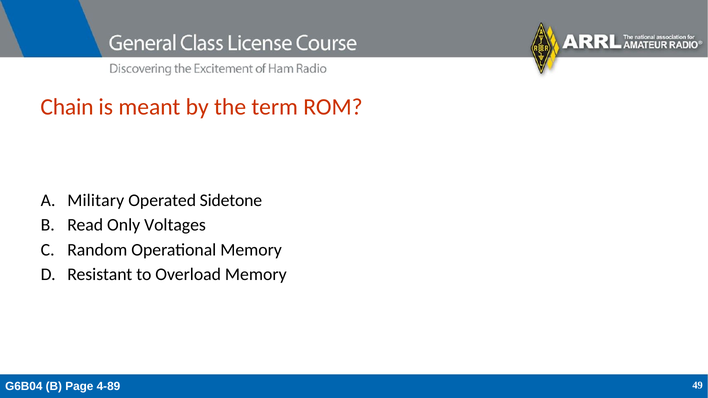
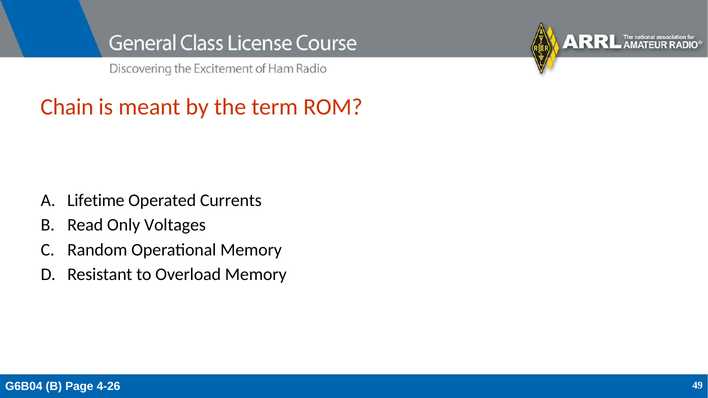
Military: Military -> Lifetime (96, 200)
Sidetone: Sidetone -> Currents (231, 200)
4-89: 4-89 -> 4-26 (108, 387)
